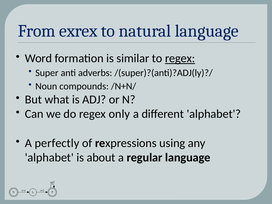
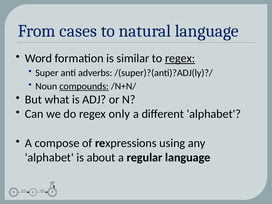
exrex: exrex -> cases (78, 31)
compounds underline: none -> present (84, 86)
perfectly: perfectly -> compose (57, 143)
